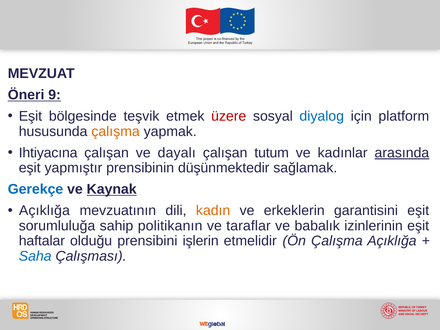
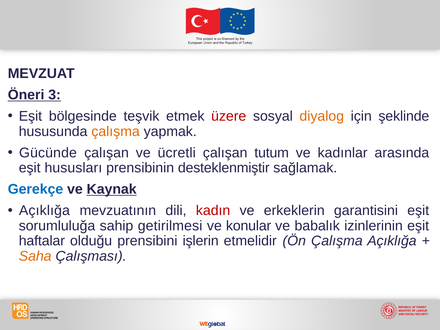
9: 9 -> 3 (55, 95)
diyalog colour: blue -> orange (322, 116)
platform: platform -> şeklinde (404, 116)
Ihtiyacına: Ihtiyacına -> Gücünde (48, 153)
dayalı: dayalı -> ücretli (177, 153)
arasında underline: present -> none (402, 153)
yapmıştır: yapmıştır -> hususları (73, 168)
düşünmektedir: düşünmektedir -> desteklenmiştir (224, 168)
kadın colour: orange -> red (213, 211)
politikanın: politikanın -> getirilmesi (170, 226)
taraflar: taraflar -> konular (249, 226)
Saha colour: blue -> orange (35, 256)
